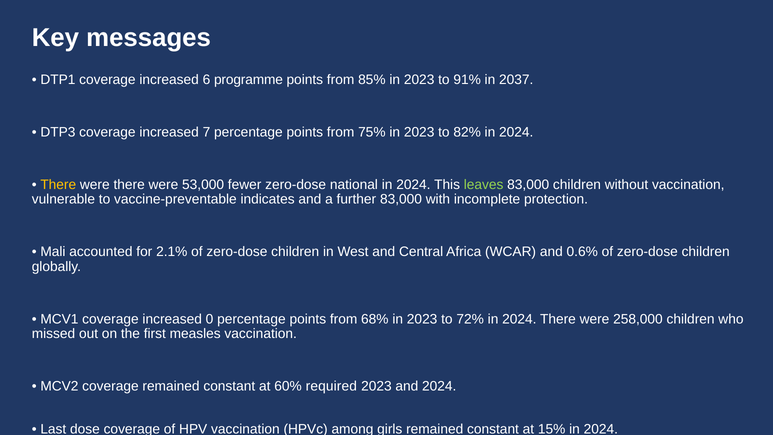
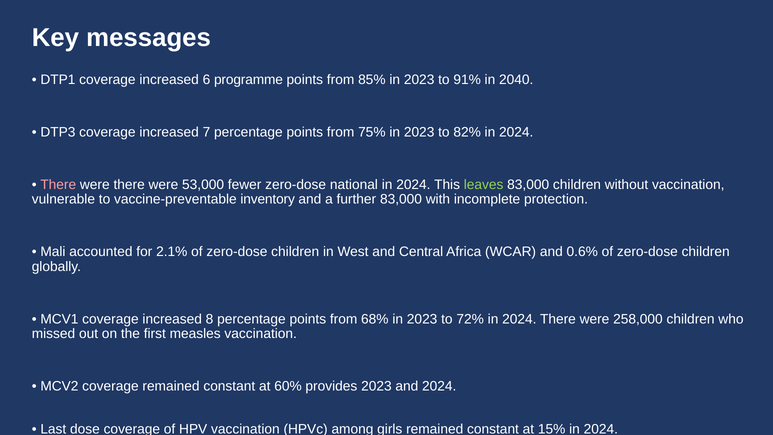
2037: 2037 -> 2040 (516, 80)
There colour: yellow -> pink (58, 185)
indicates: indicates -> inventory (268, 199)
0: 0 -> 8 (209, 319)
required: required -> provides (331, 386)
